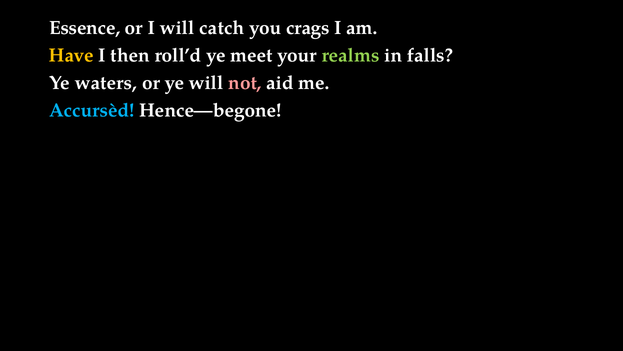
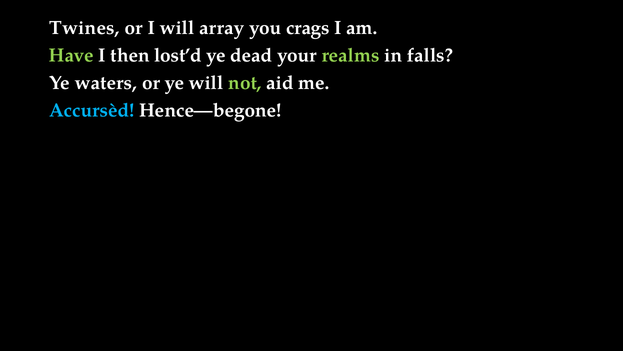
Essence: Essence -> Twines (85, 28)
catch: catch -> array (222, 28)
Have colour: yellow -> light green (71, 55)
roll’d: roll’d -> lost’d (178, 55)
meet: meet -> dead (251, 55)
not colour: pink -> light green (245, 83)
